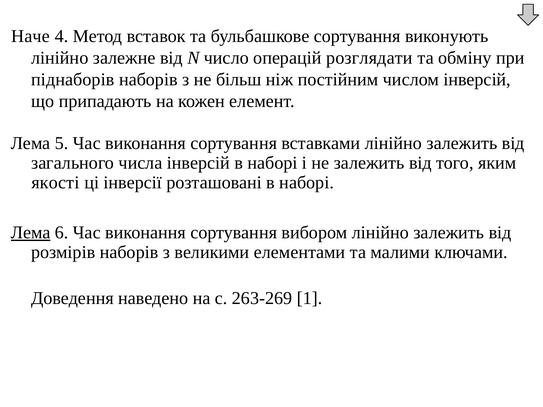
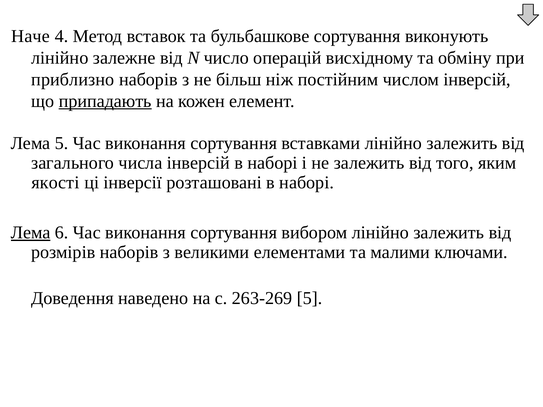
розглядати: розглядати -> висхідному (370, 58)
піднаборів: піднаборів -> приблизно (73, 80)
припадають underline: none -> present (105, 101)
263-269 1: 1 -> 5 (310, 299)
